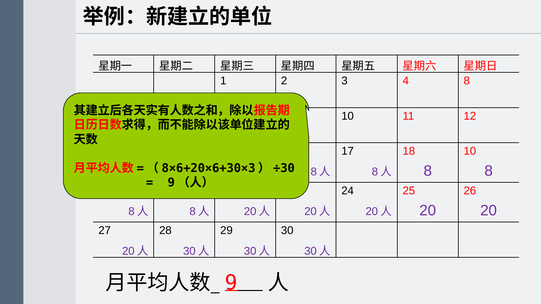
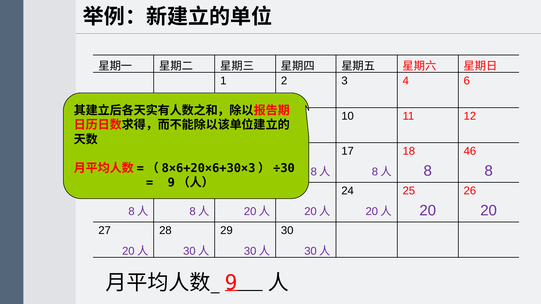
4 8: 8 -> 6 (467, 81)
18 10: 10 -> 46 (470, 151)
